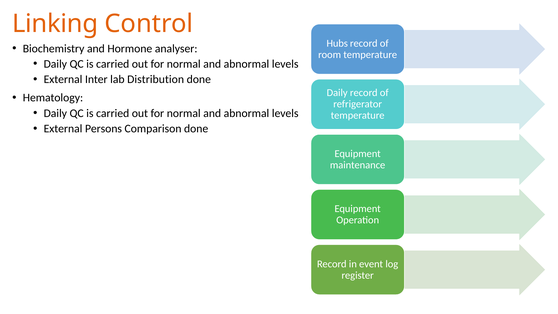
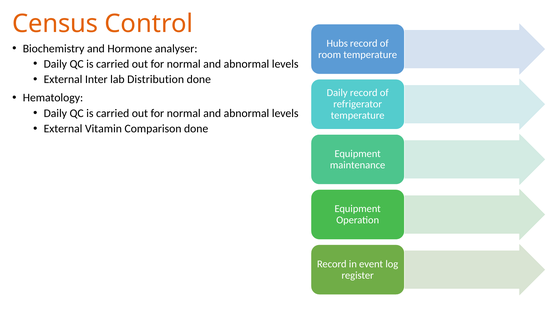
Linking: Linking -> Census (55, 24)
Persons: Persons -> Vitamin (103, 129)
